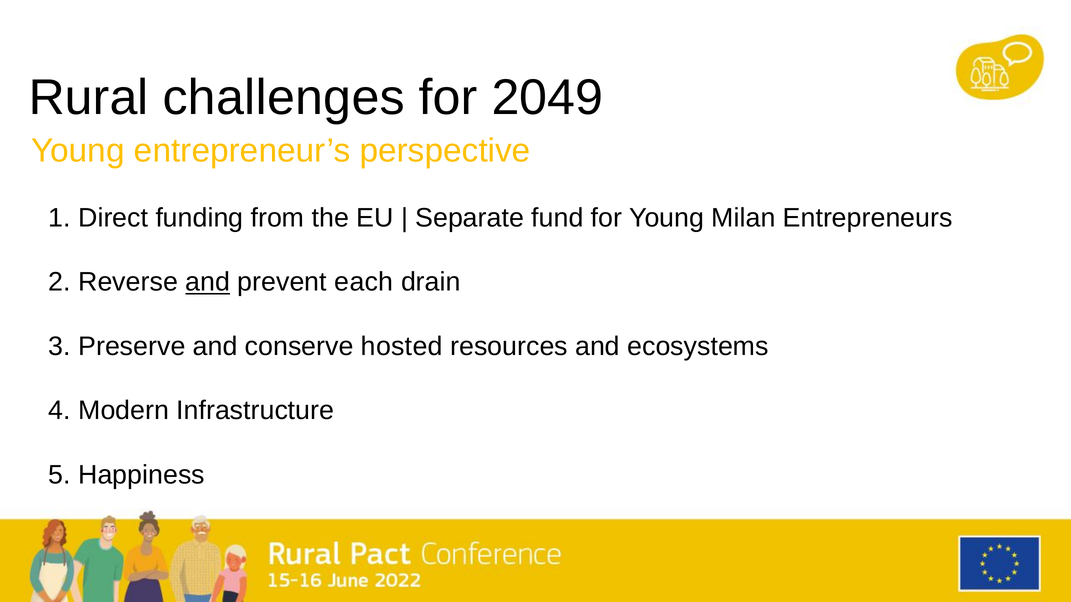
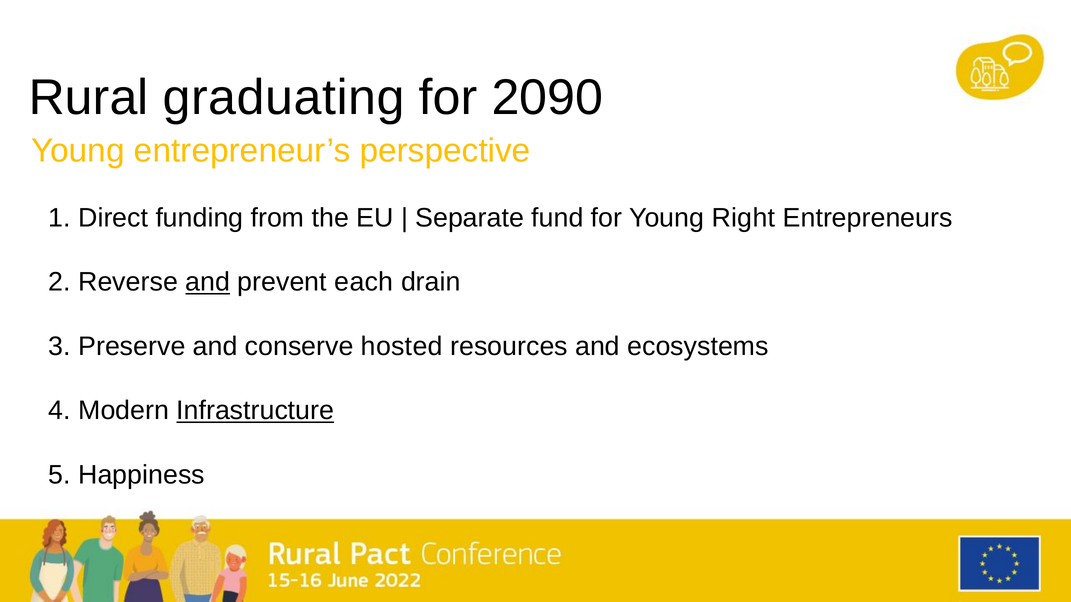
challenges: challenges -> graduating (284, 98)
2049: 2049 -> 2090 (547, 98)
Milan: Milan -> Right (743, 218)
Infrastructure underline: none -> present (255, 411)
